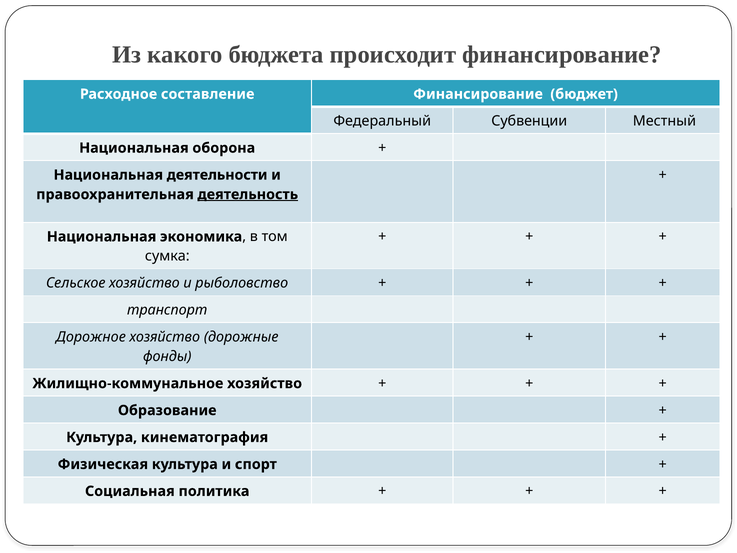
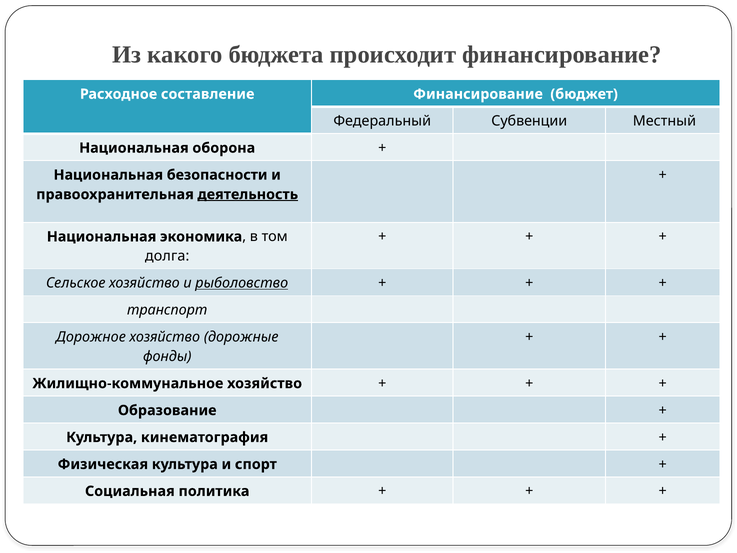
деятельности: деятельности -> безопасности (217, 175)
сумка: сумка -> долга (167, 256)
рыболовство underline: none -> present (242, 283)
